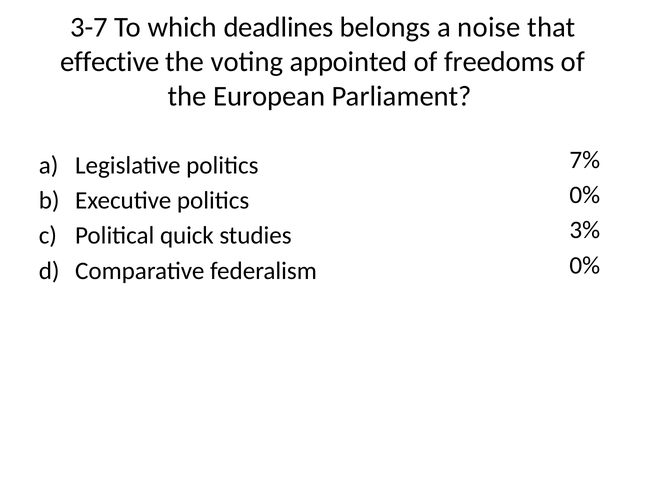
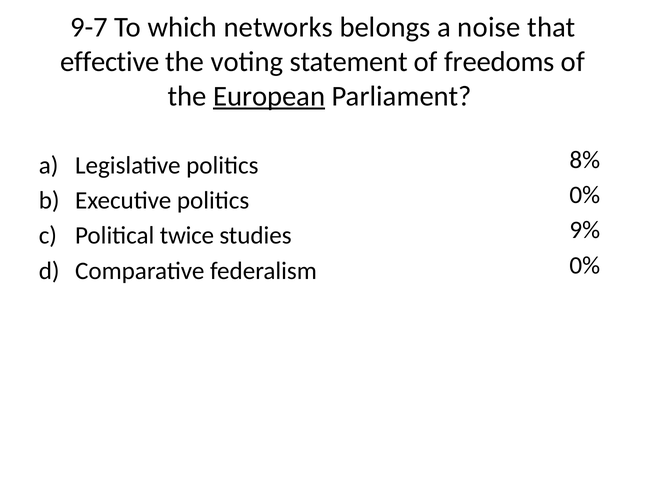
3-7: 3-7 -> 9-7 (89, 27)
deadlines: deadlines -> networks (278, 27)
appointed: appointed -> statement (349, 62)
European underline: none -> present (269, 96)
7%: 7% -> 8% (585, 160)
3%: 3% -> 9% (585, 230)
quick: quick -> twice (187, 236)
